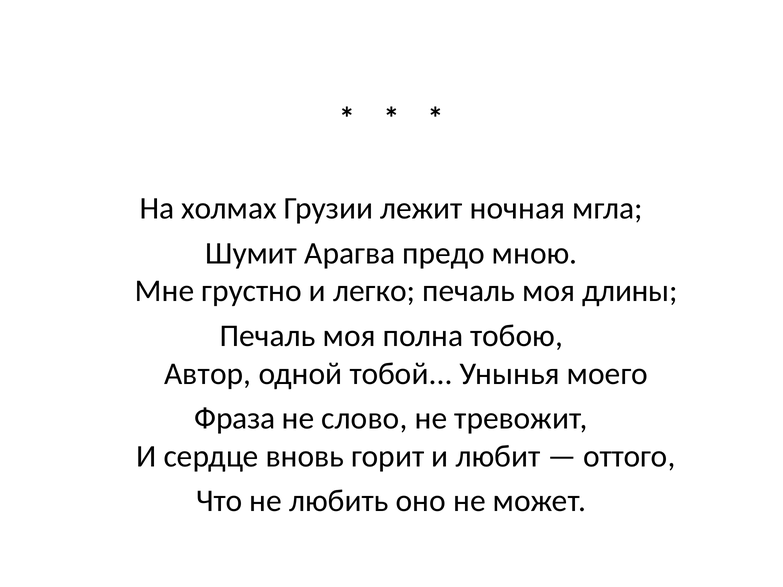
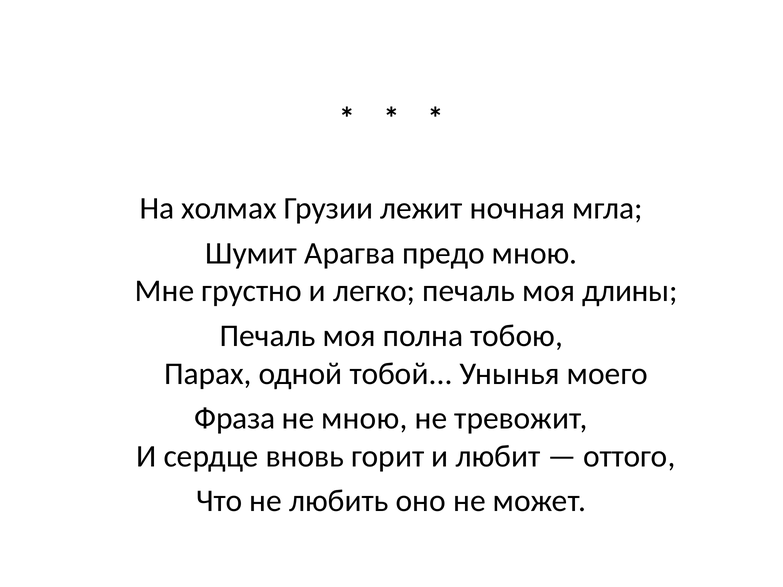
Автор: Автор -> Парах (208, 374)
не слово: слово -> мною (364, 419)
